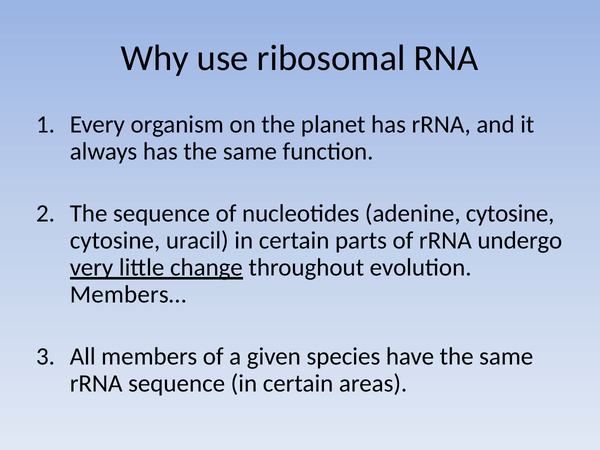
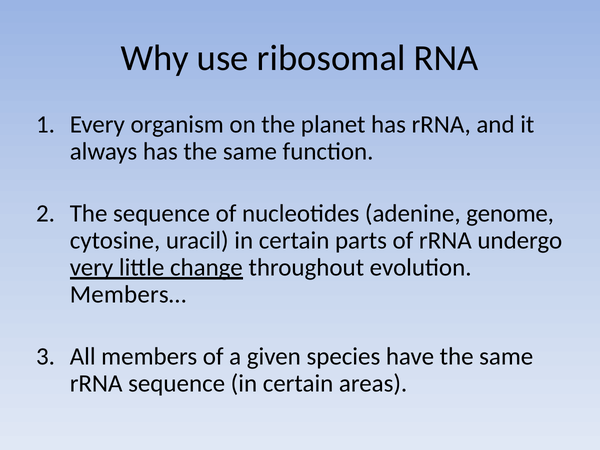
adenine cytosine: cytosine -> genome (510, 214)
